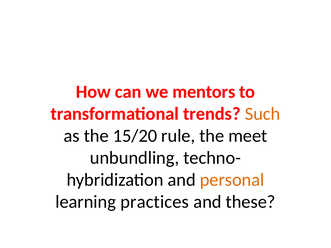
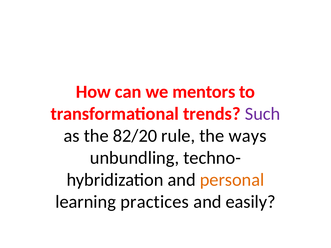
Such colour: orange -> purple (263, 114)
15/20: 15/20 -> 82/20 (135, 136)
meet: meet -> ways (248, 136)
these: these -> easily (251, 202)
